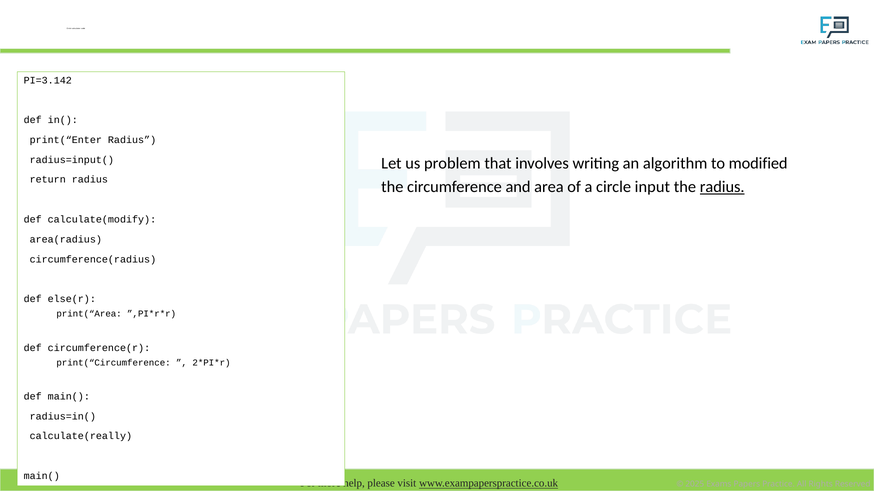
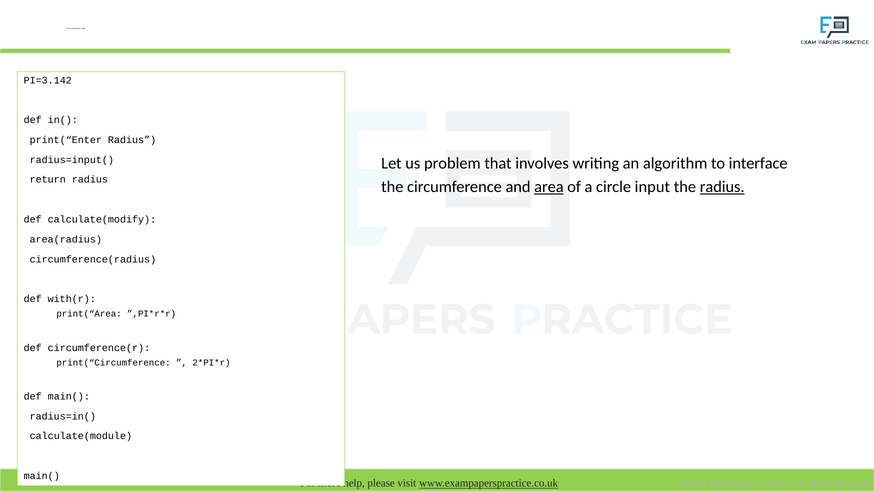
modified: modified -> interface (758, 163)
area underline: none -> present (549, 187)
else(r: else(r -> with(r (72, 299)
calculate(really: calculate(really -> calculate(module (81, 437)
